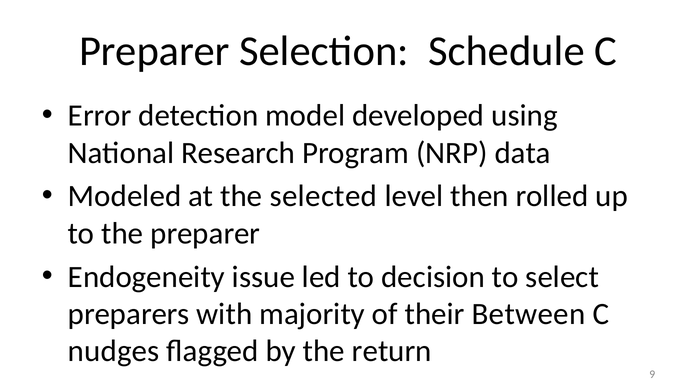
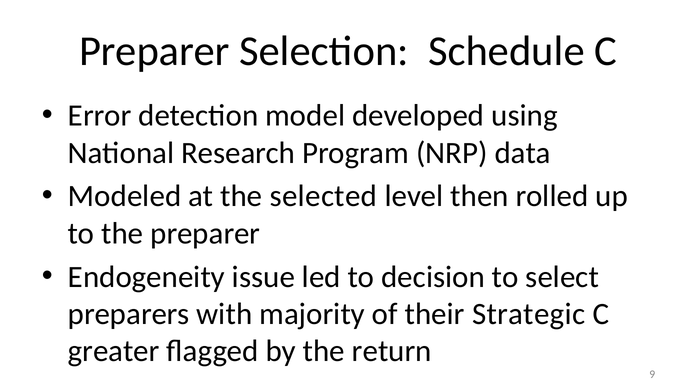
Between: Between -> Strategic (529, 314)
nudges: nudges -> greater (114, 351)
